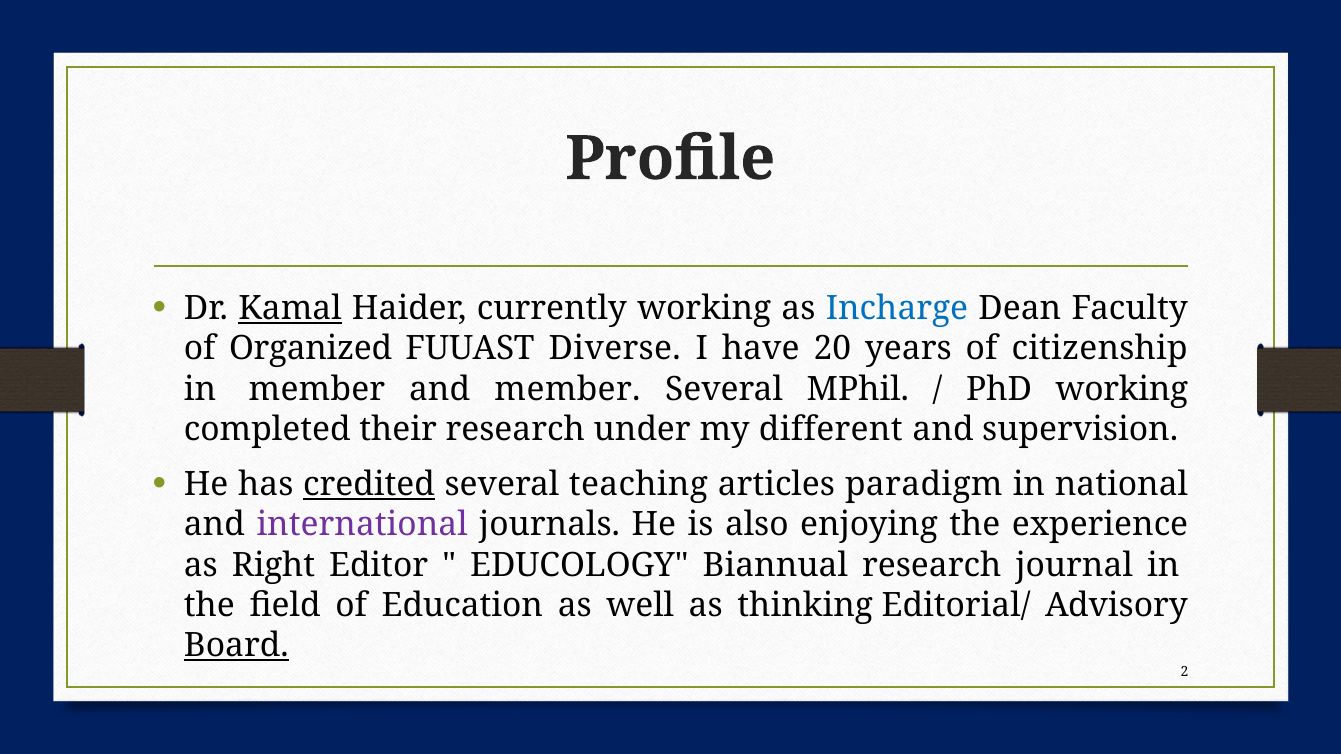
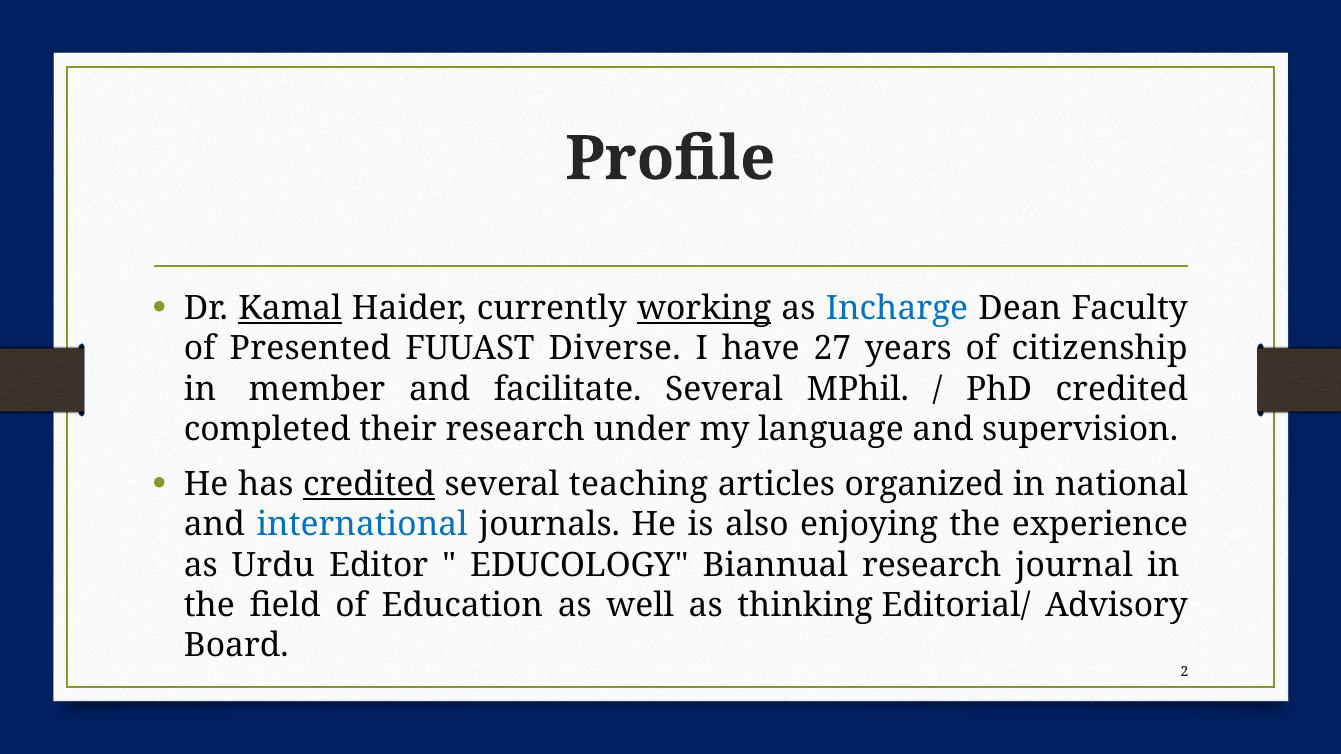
working underline: none -> present (704, 309)
Organized: Organized -> Presented (310, 349)
20: 20 -> 27 (832, 349)
and member: member -> facilitate (568, 389)
PhD working: working -> credited (1122, 389)
different: different -> language (831, 429)
paradigm: paradigm -> organized (924, 485)
international colour: purple -> blue (362, 525)
Right: Right -> Urdu (273, 565)
Board underline: present -> none (236, 646)
